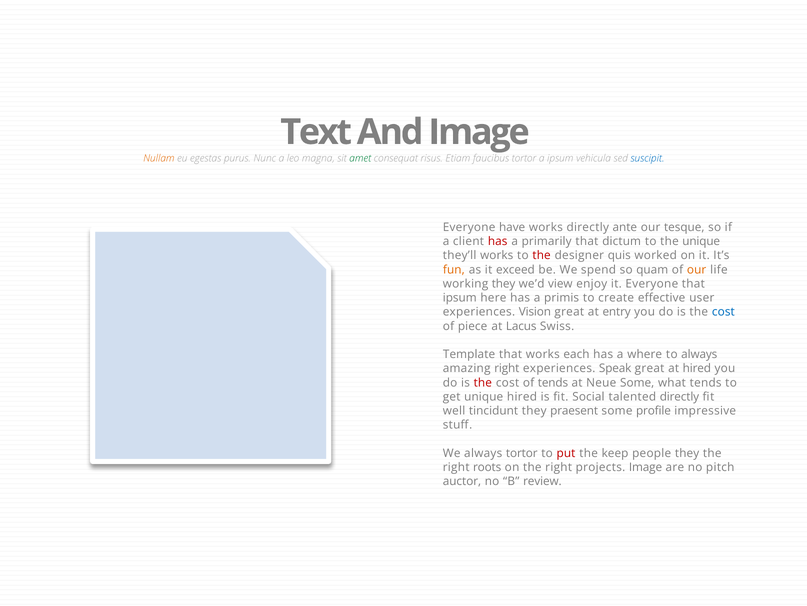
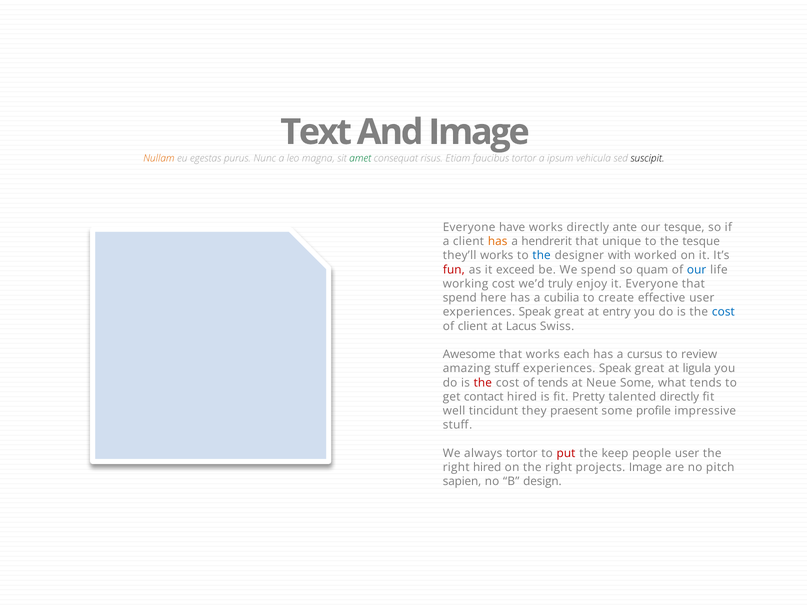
suscipit colour: blue -> black (647, 158)
has colour: red -> orange (498, 241)
primarily: primarily -> hendrerit (547, 241)
dictum: dictum -> unique (622, 241)
the unique: unique -> tesque (701, 241)
the colour: red -> blue (542, 255)
quis: quis -> with (619, 255)
fun colour: orange -> red (454, 269)
our colour: orange -> blue (697, 269)
working they: they -> cost (503, 283)
view: view -> truly (560, 283)
ipsum: ipsum -> spend (460, 298)
primis: primis -> cubilia (562, 298)
Vision: Vision -> Speak (535, 312)
of piece: piece -> client (473, 326)
Template: Template -> Awesome (469, 354)
where: where -> cursus (645, 354)
to always: always -> review (699, 354)
amazing right: right -> stuff (507, 368)
at hired: hired -> ligula (697, 368)
get unique: unique -> contact (484, 396)
Social: Social -> Pretty (589, 396)
people they: they -> user (687, 453)
right roots: roots -> hired (487, 467)
auctor: auctor -> sapien (462, 481)
review: review -> design (542, 481)
